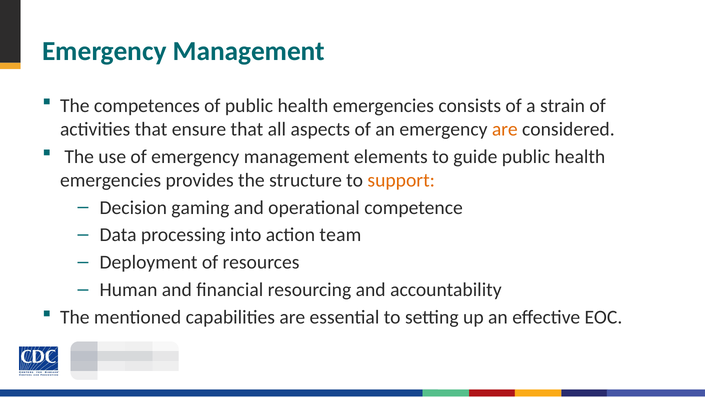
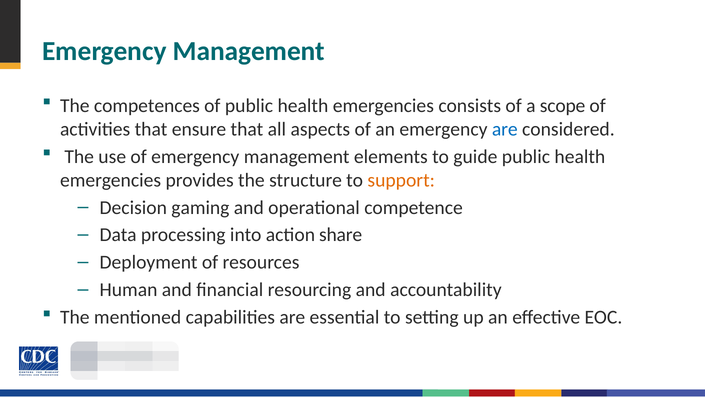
strain: strain -> scope (563, 105)
are colour: orange -> blue (505, 129)
team: team -> share (341, 235)
